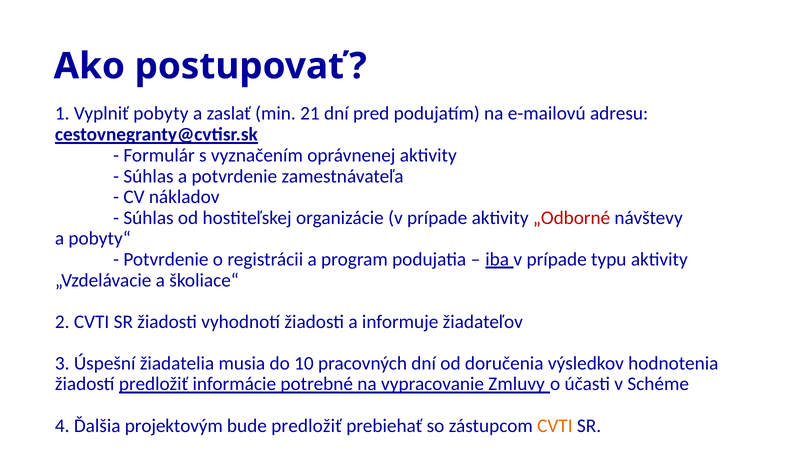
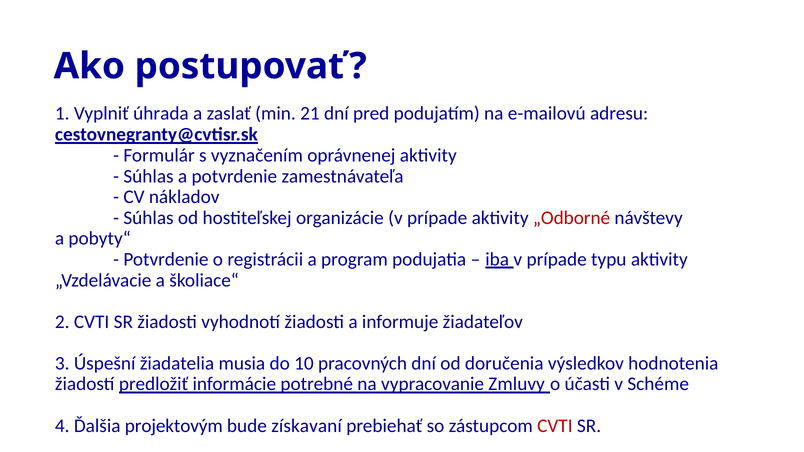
pobyty: pobyty -> úhrada (161, 113)
bude predložiť: predložiť -> získavaní (307, 426)
CVTI colour: orange -> red (555, 426)
